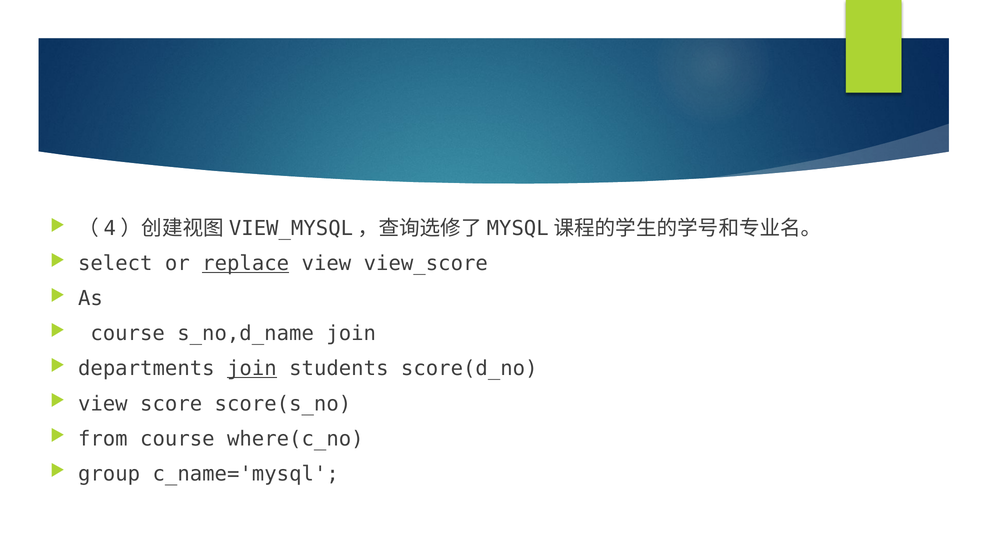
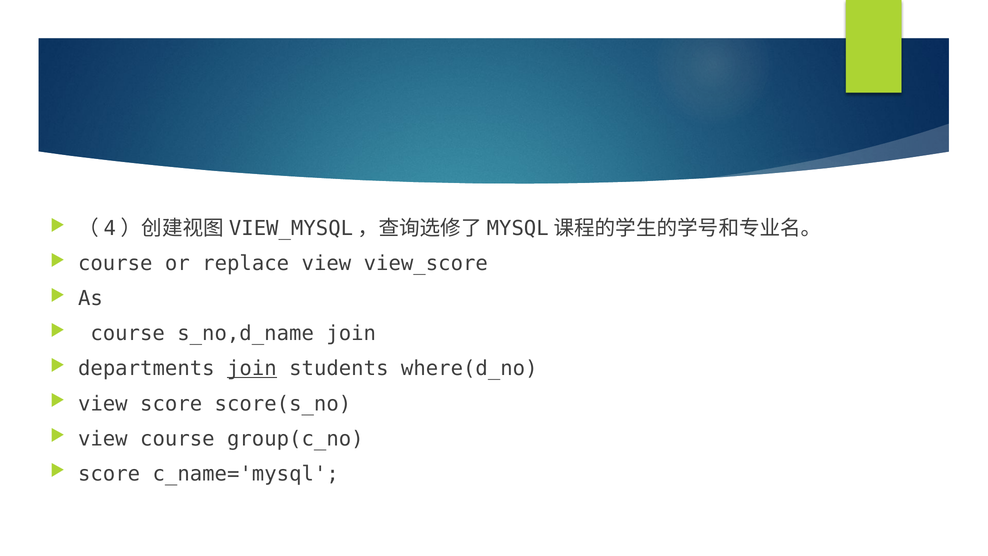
select: select -> course (115, 263)
replace underline: present -> none (246, 263)
score(d_no: score(d_no -> where(d_no (469, 369)
from: from -> view (103, 439)
where(c_no: where(c_no -> group(c_no (295, 439)
group: group -> score (109, 474)
